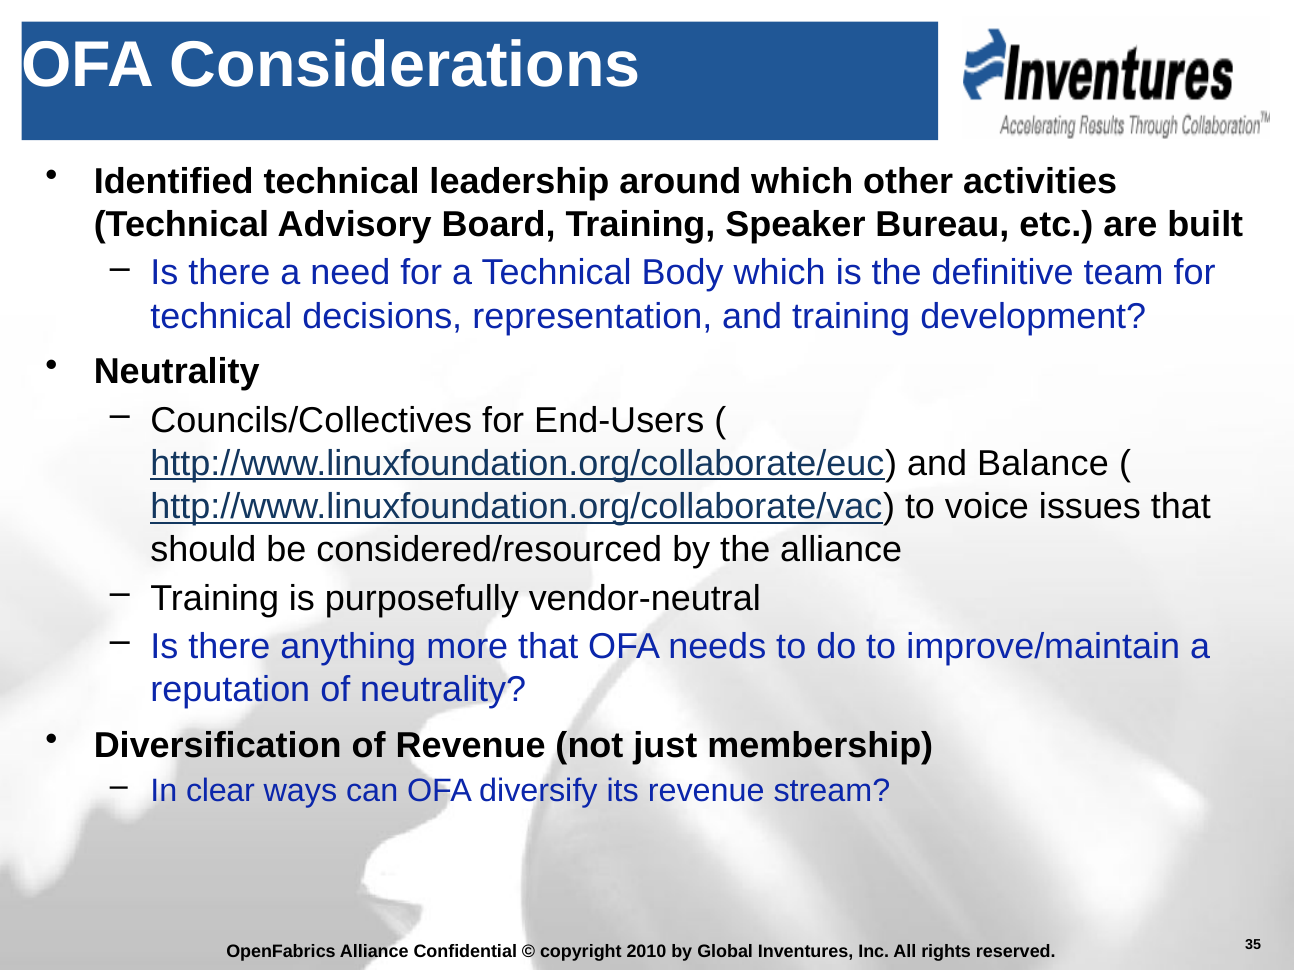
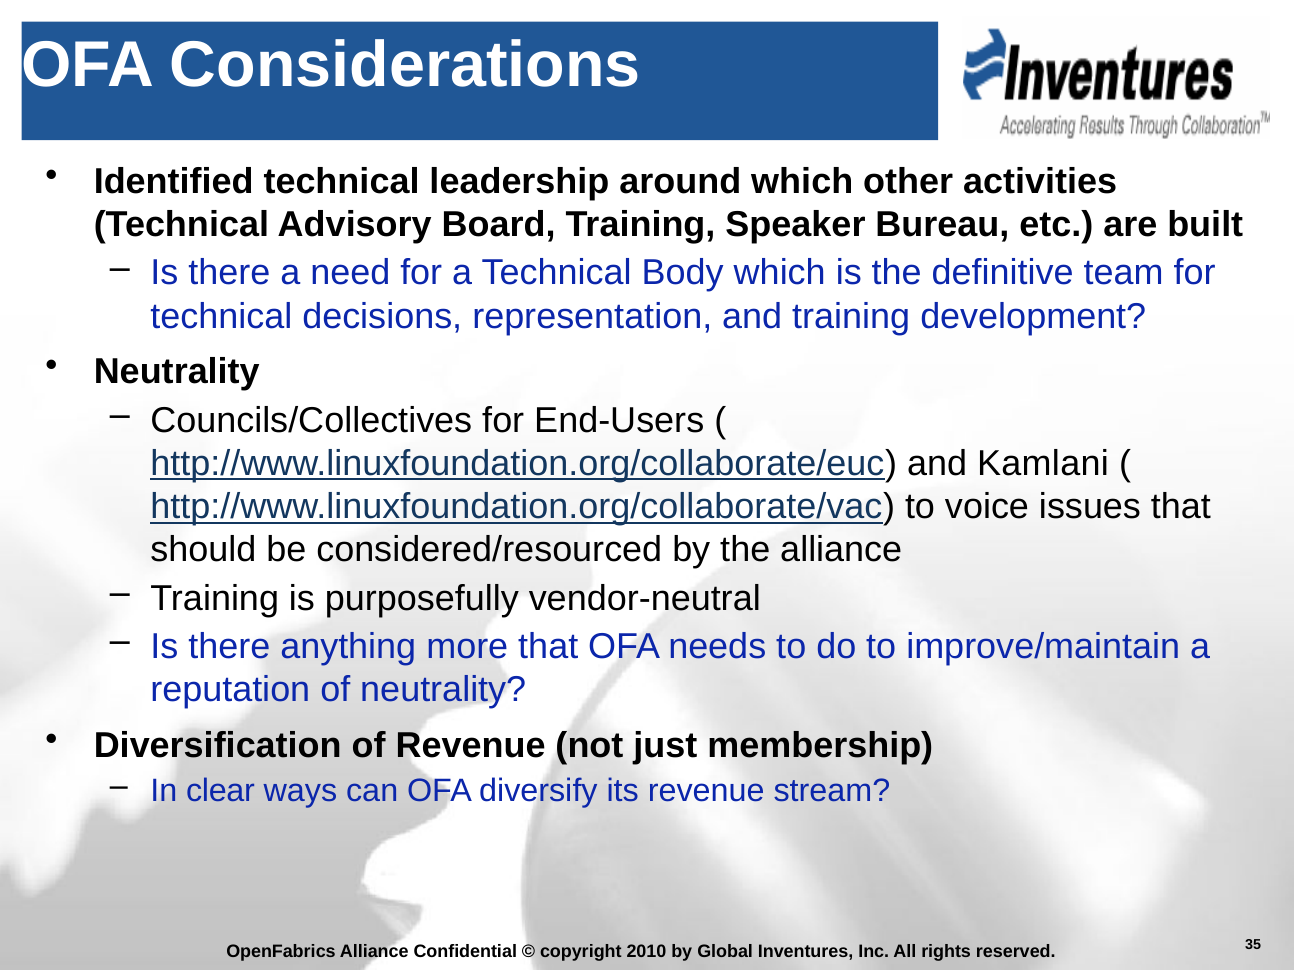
Balance: Balance -> Kamlani (1043, 464)
